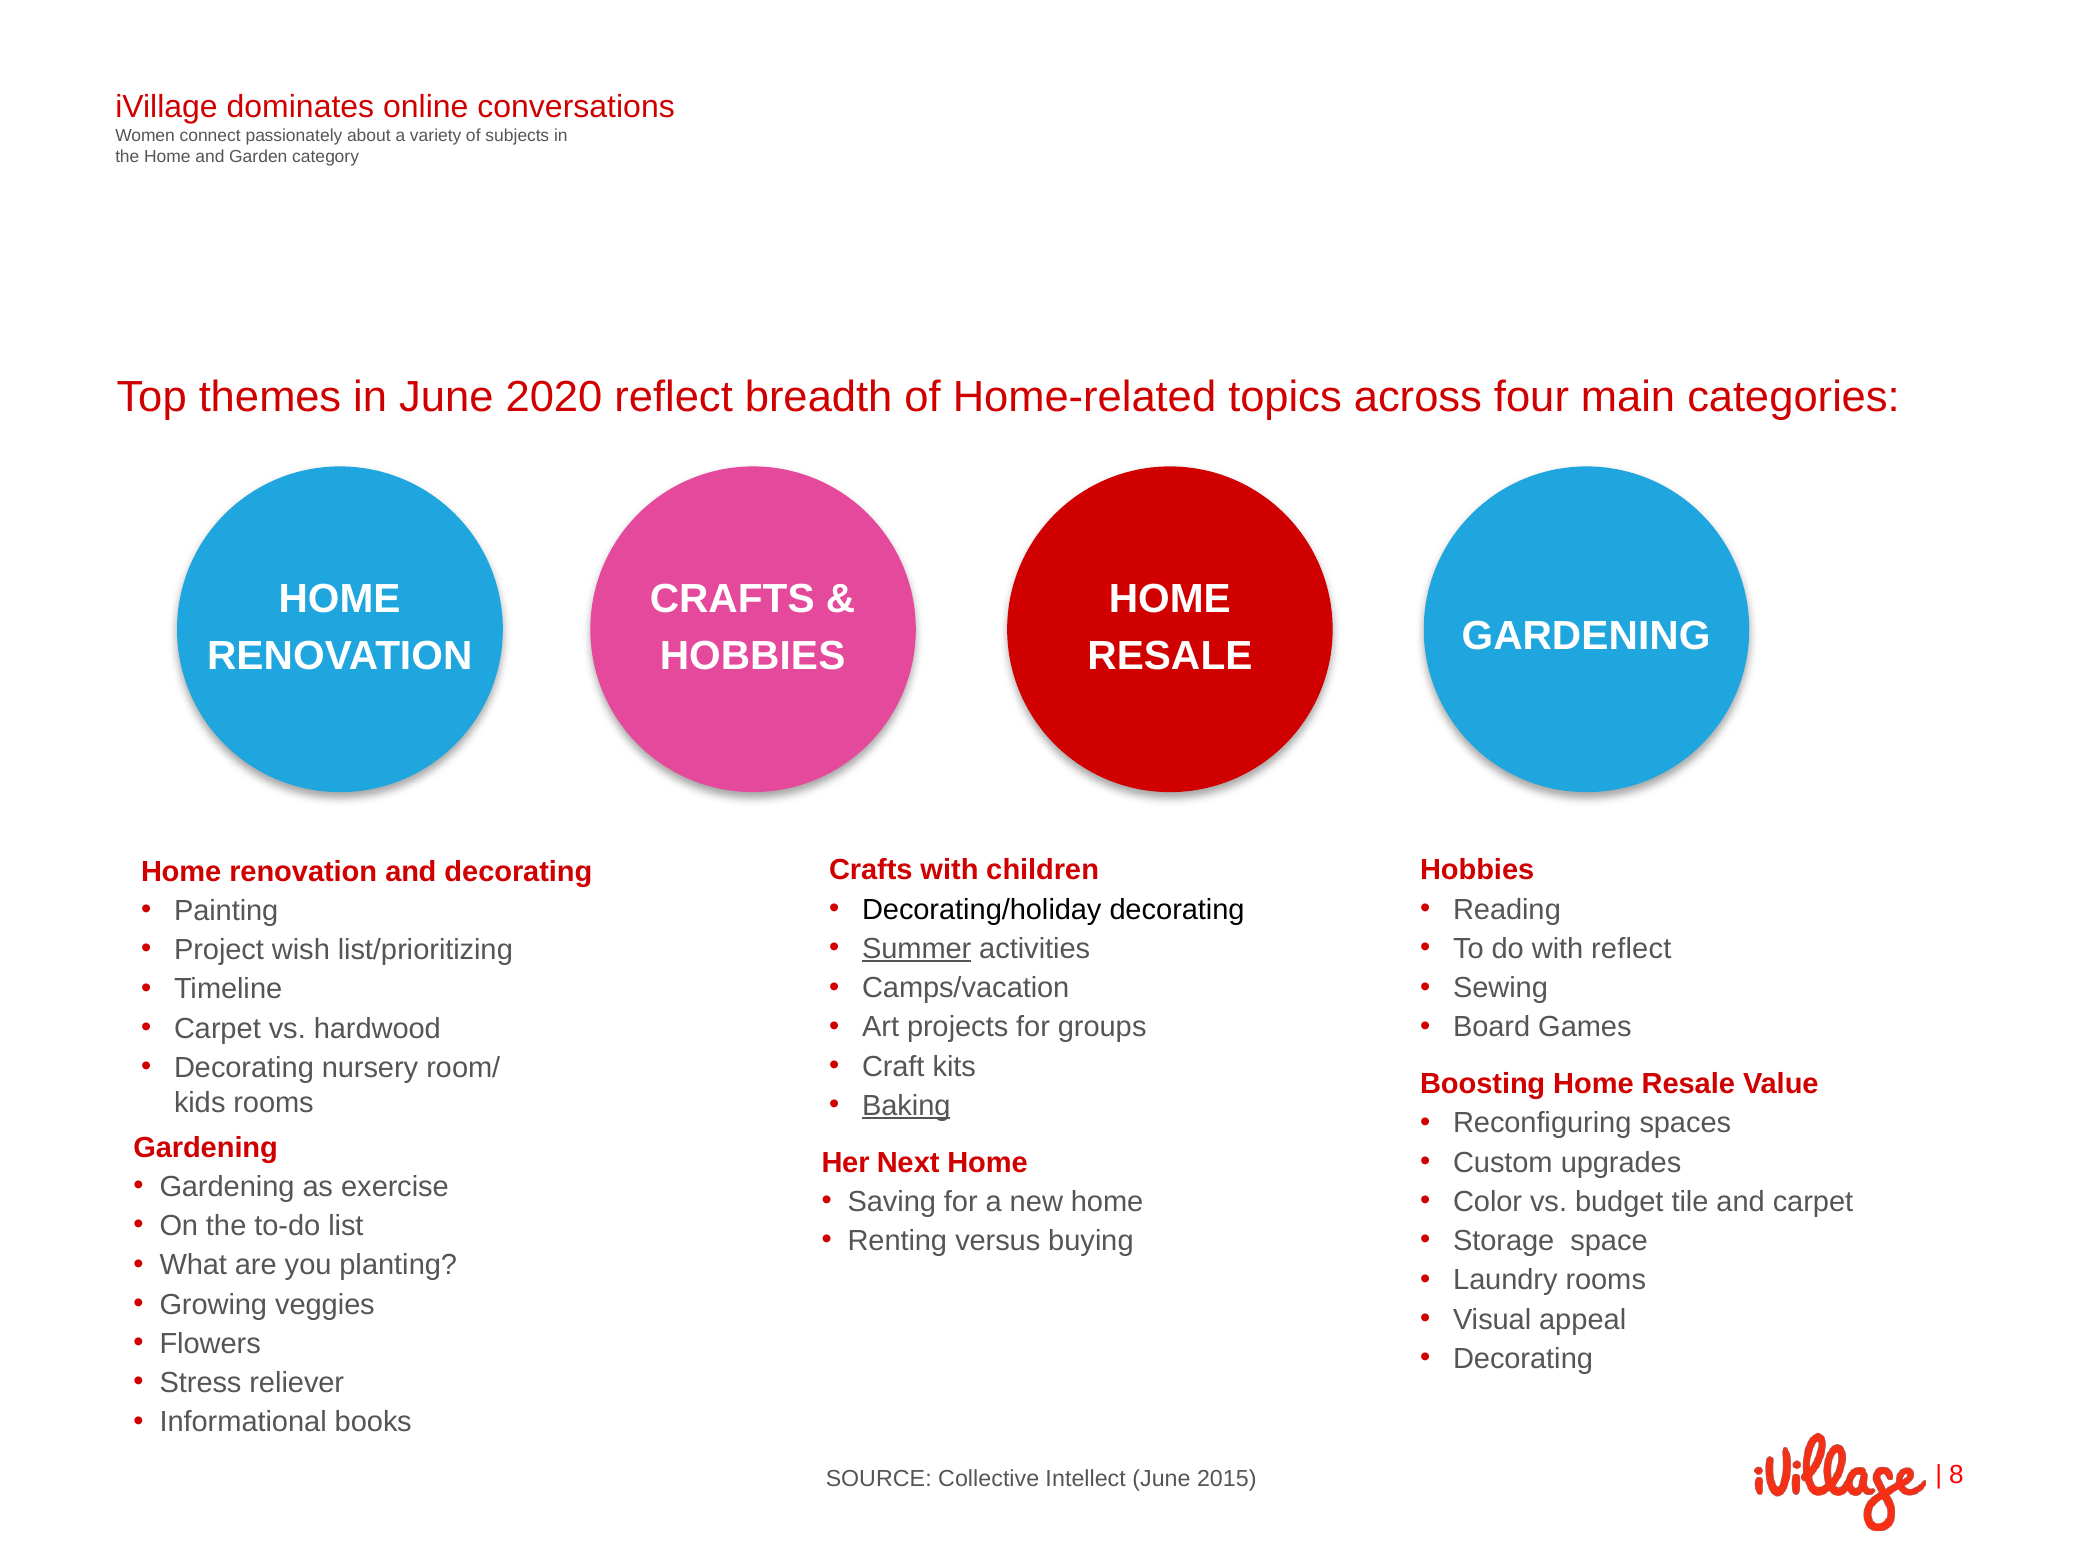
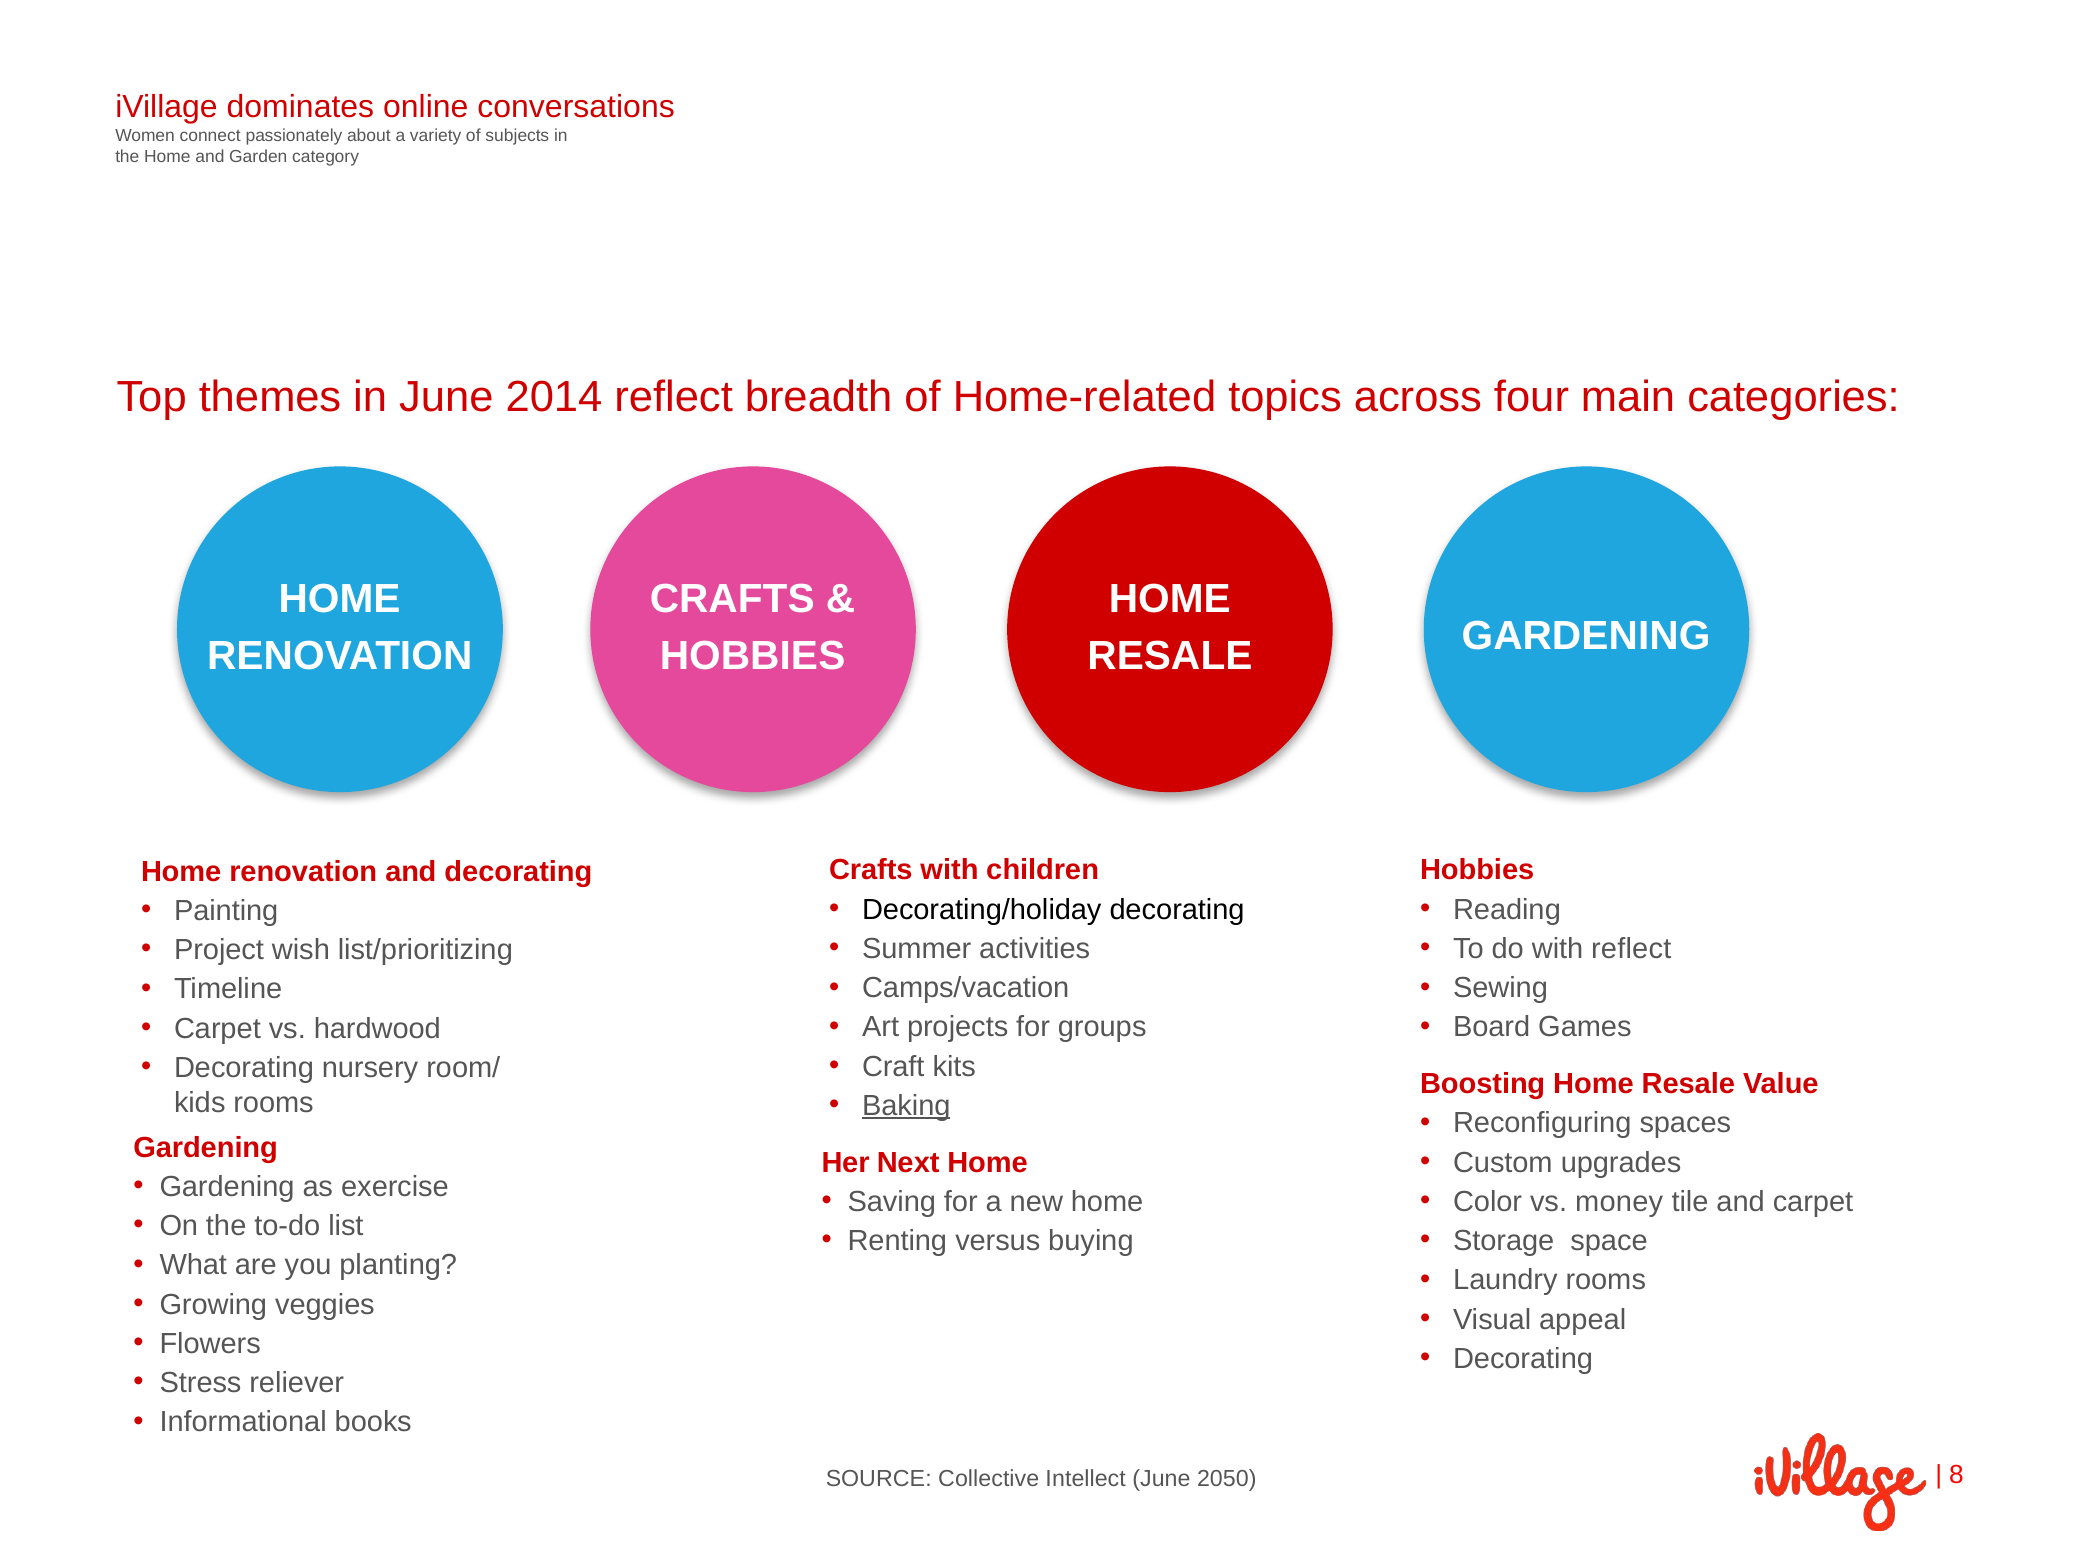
2020: 2020 -> 2014 (554, 398)
Summer underline: present -> none (917, 949)
budget: budget -> money (1619, 1202)
2015: 2015 -> 2050 (1227, 1480)
